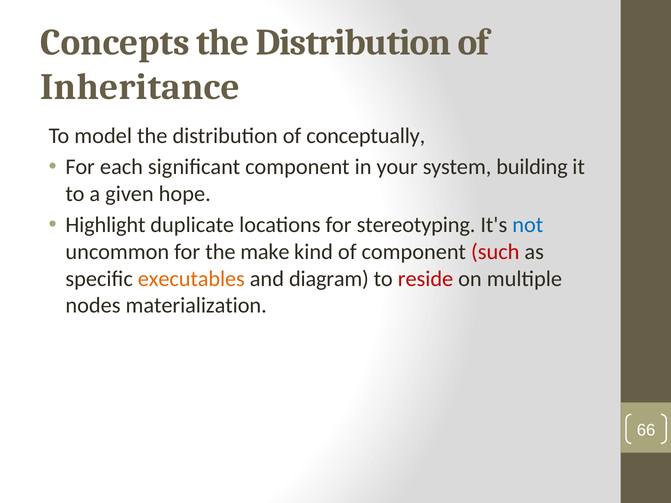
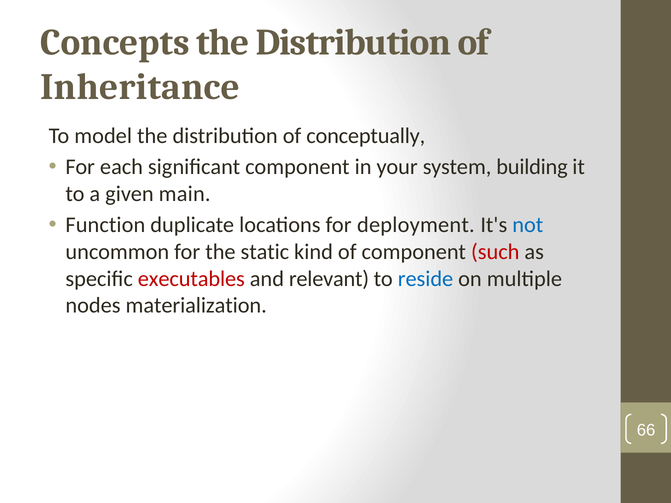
hope: hope -> main (185, 194)
Highlight: Highlight -> Function (105, 225)
stereotyping: stereotyping -> deployment (416, 225)
make: make -> static (265, 252)
executables colour: orange -> red (191, 279)
diagram: diagram -> relevant (329, 279)
reside colour: red -> blue (425, 279)
